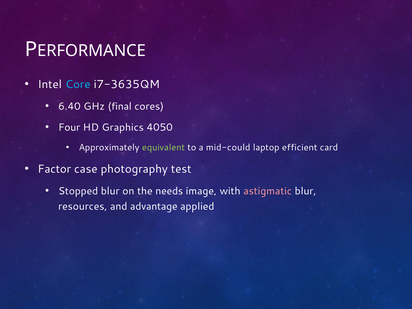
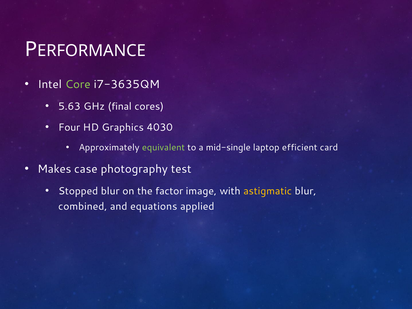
Core colour: light blue -> light green (78, 85)
6.40: 6.40 -> 5.63 (69, 106)
4050: 4050 -> 4030 (160, 127)
mid-could: mid-could -> mid-single (228, 148)
Factor: Factor -> Makes (54, 169)
needs: needs -> factor (169, 191)
astigmatic colour: pink -> yellow (268, 191)
resources: resources -> combined (83, 206)
advantage: advantage -> equations (154, 206)
